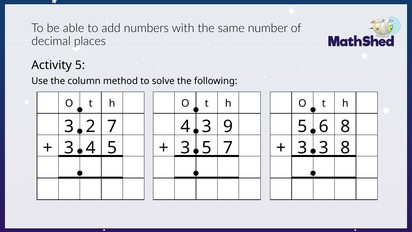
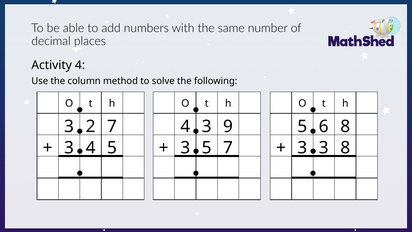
Activity 5: 5 -> 4 (80, 65)
